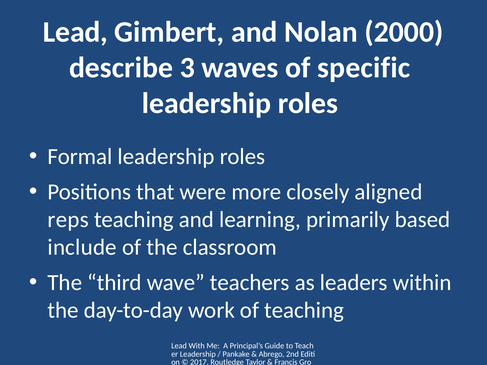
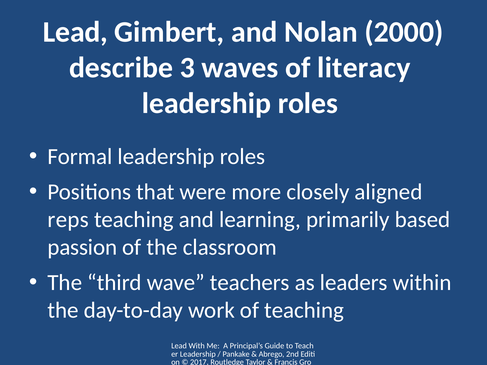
specific: specific -> literacy (364, 68)
include: include -> passion (82, 247)
